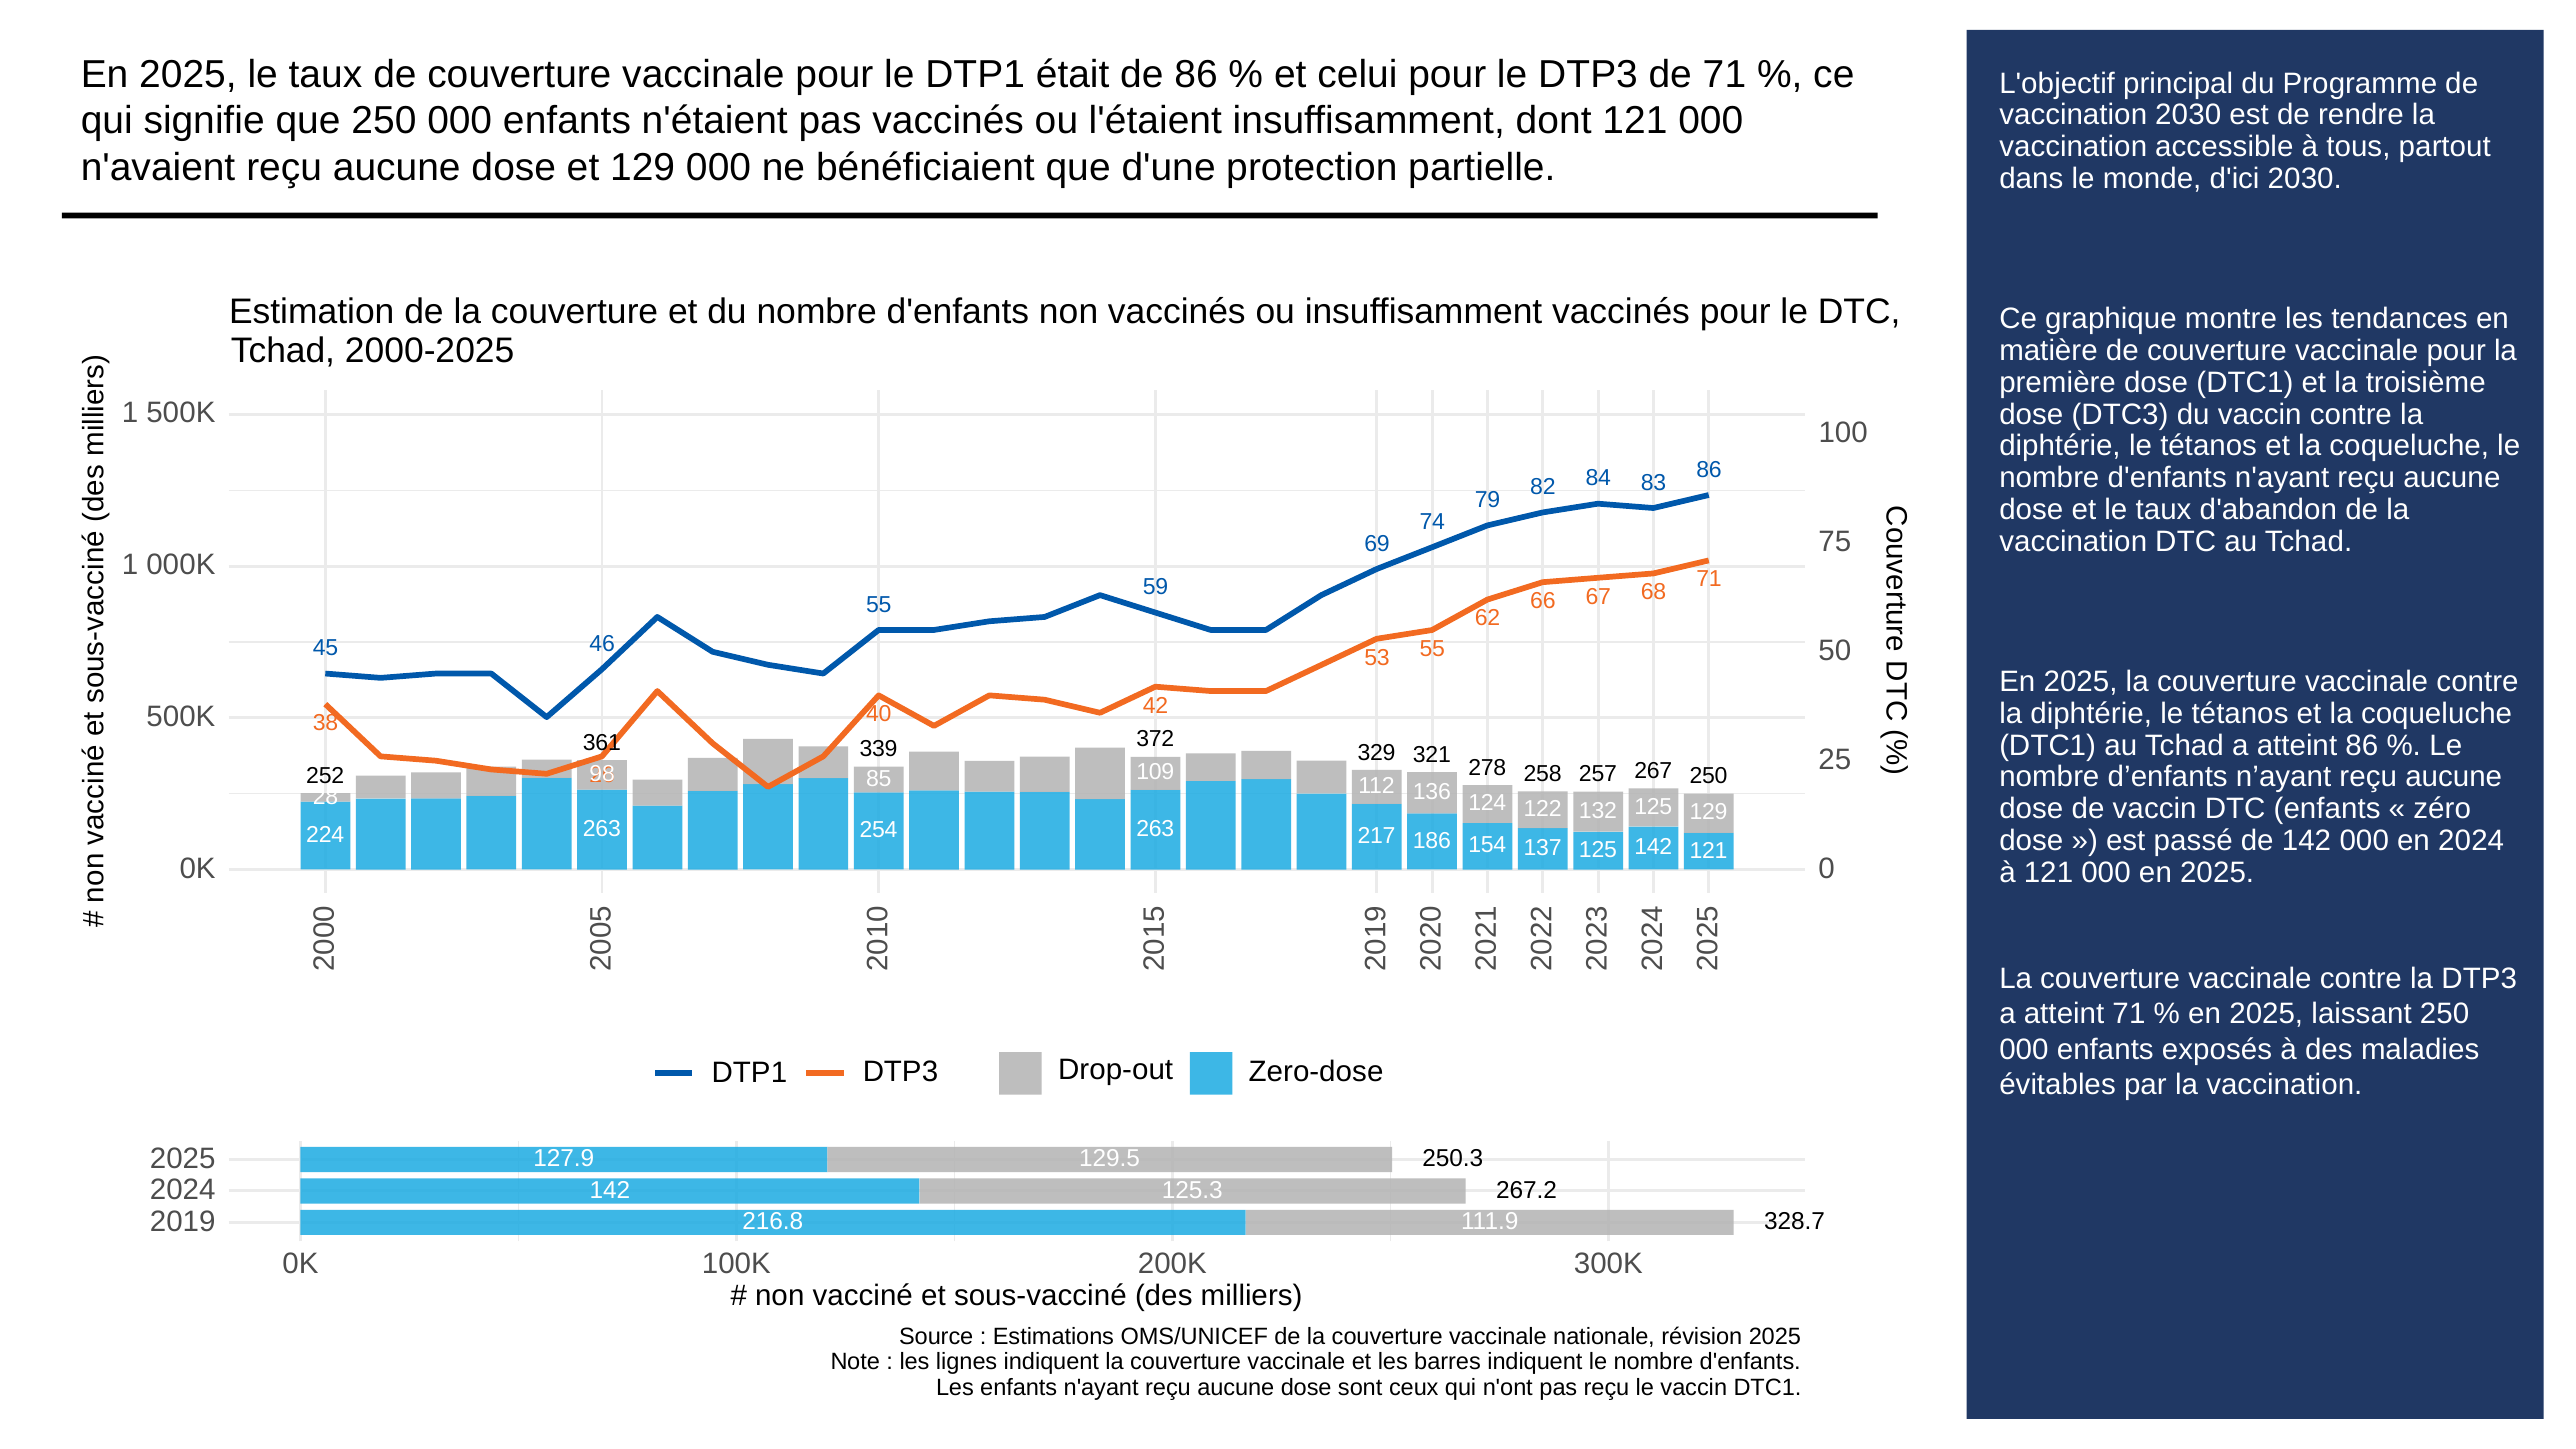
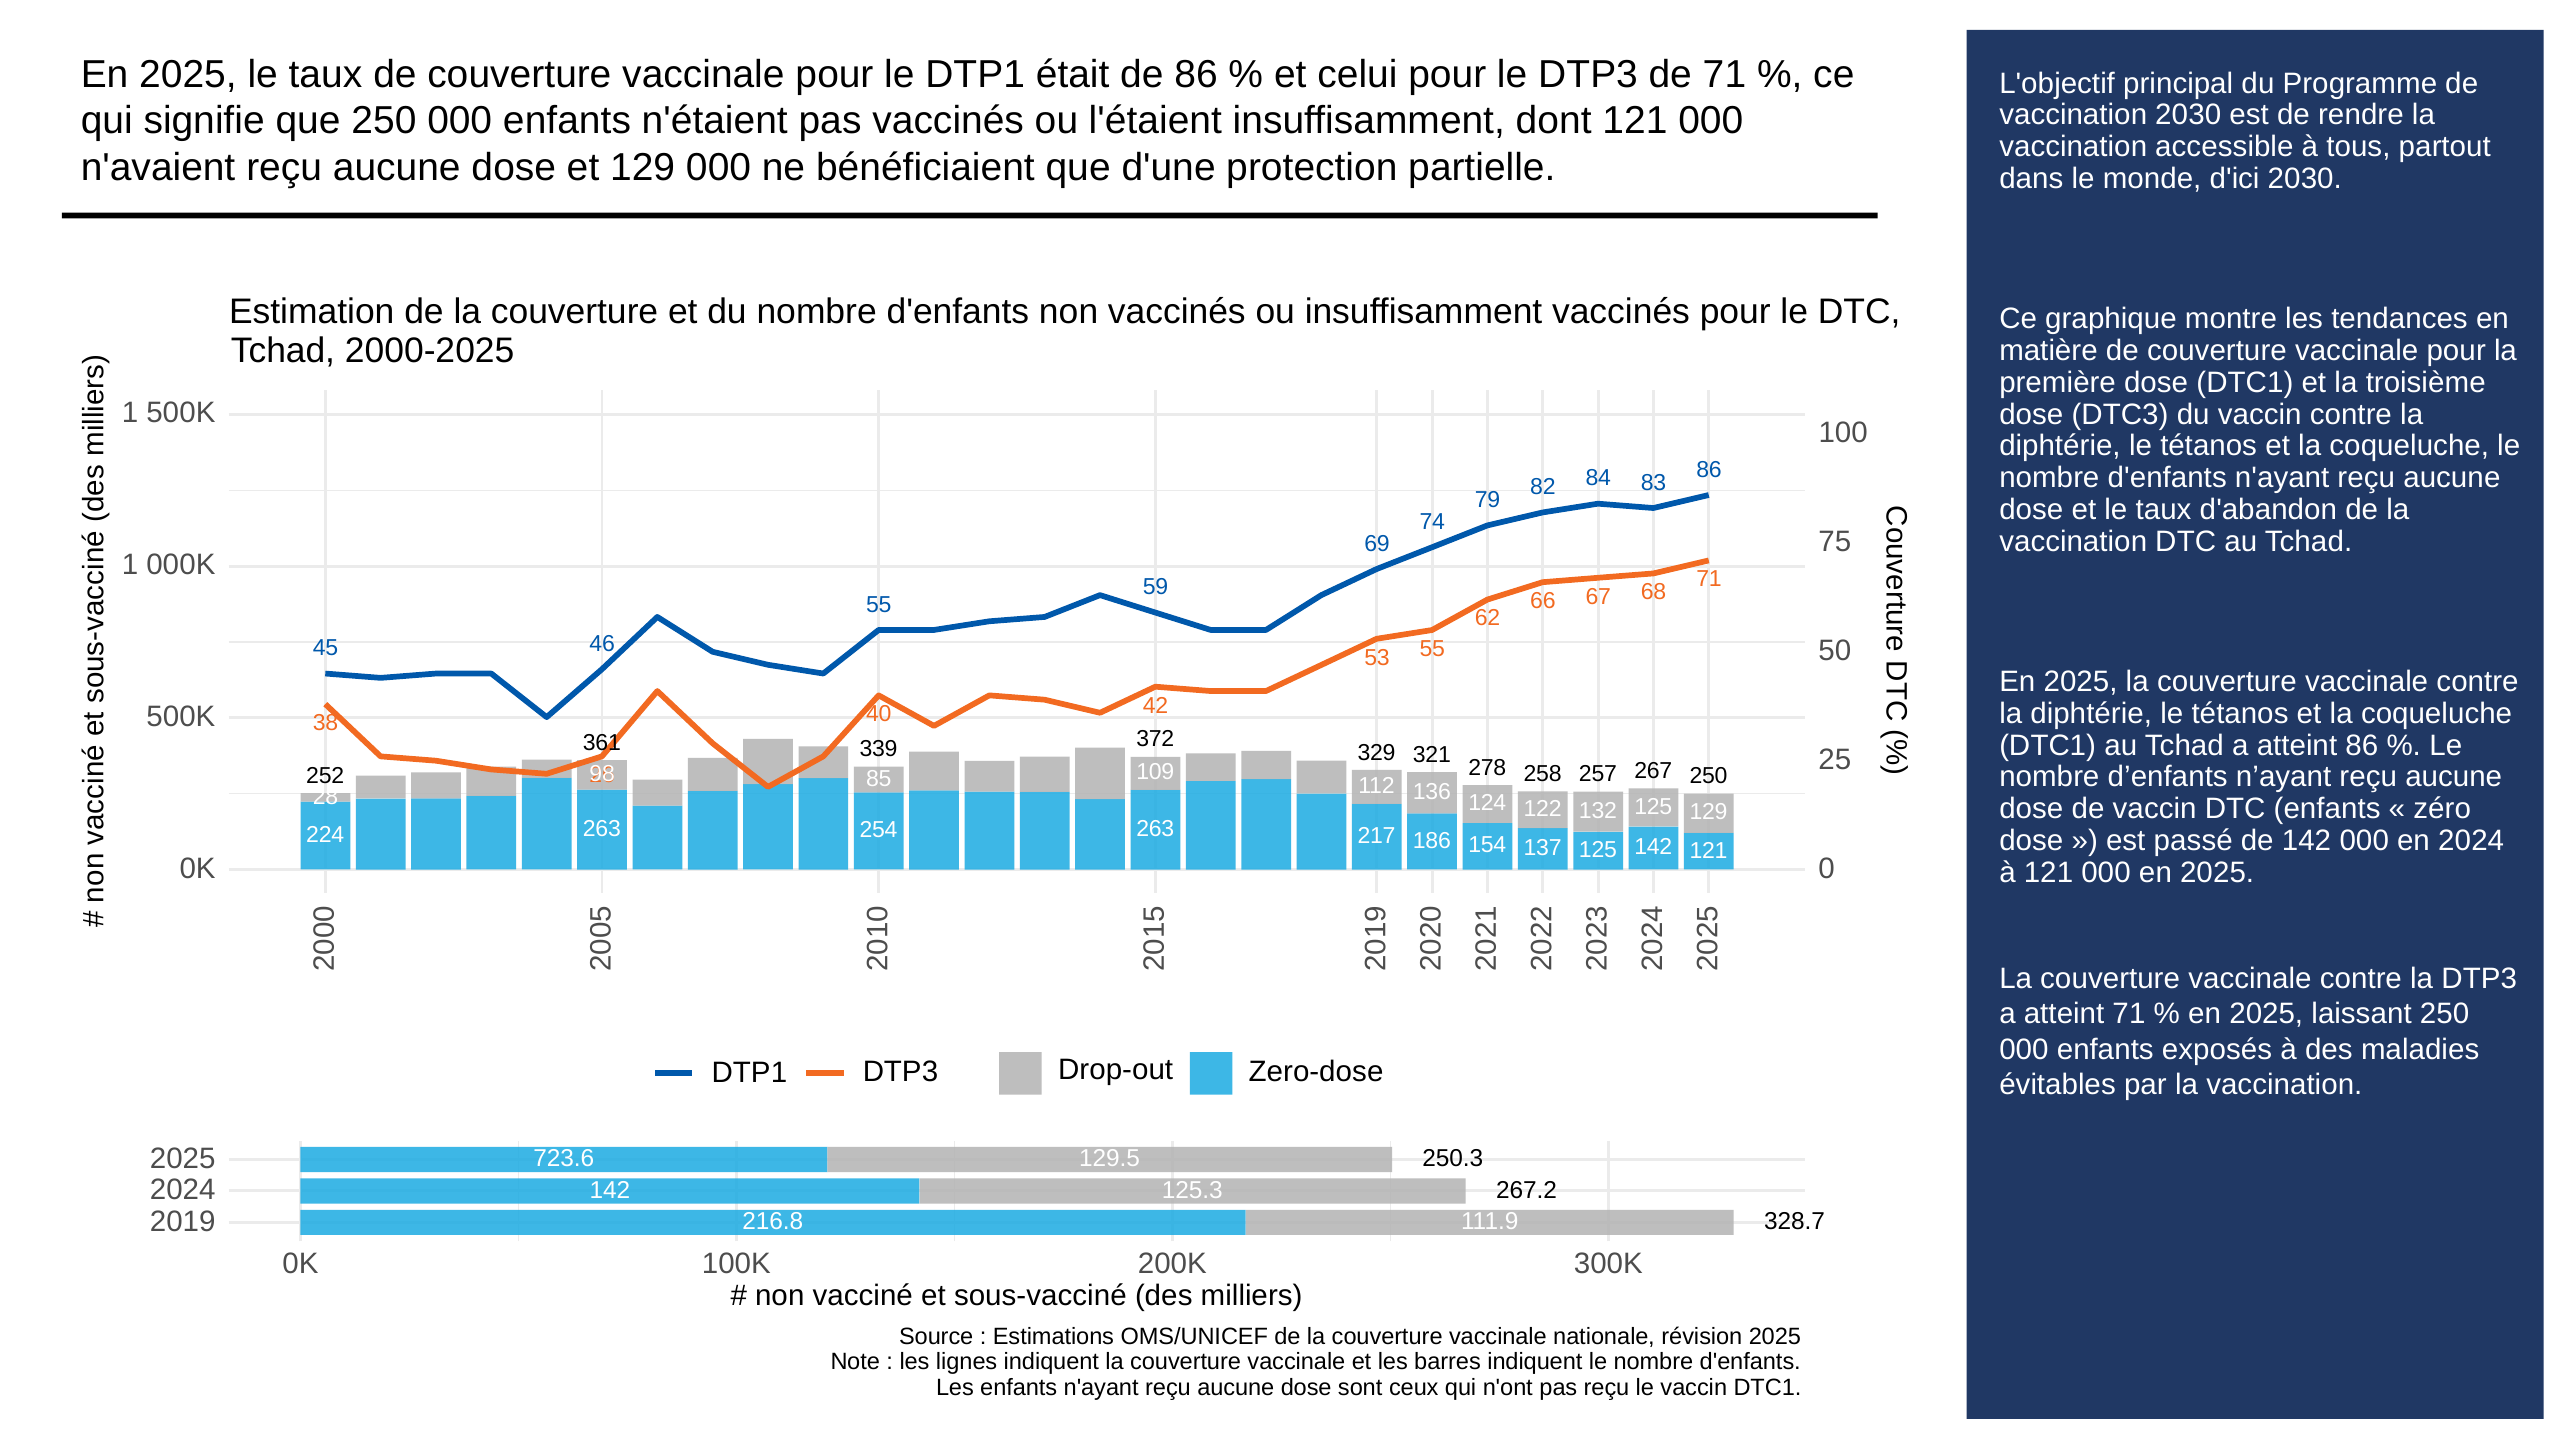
127.9: 127.9 -> 723.6 (564, 1159)
